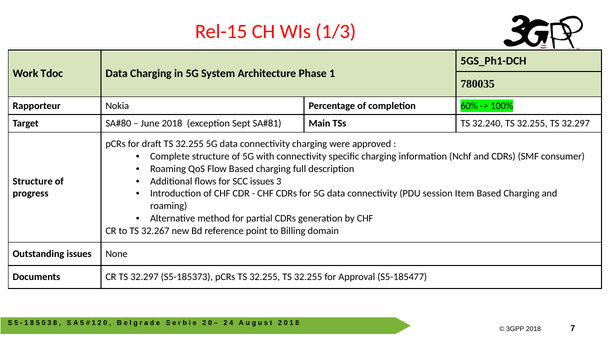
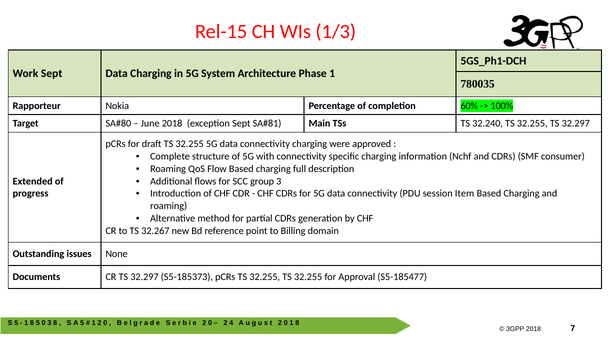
Work Tdoc: Tdoc -> Sept (52, 74)
SCC issues: issues -> group (262, 181)
Structure: Structure -> Extended (33, 181)
